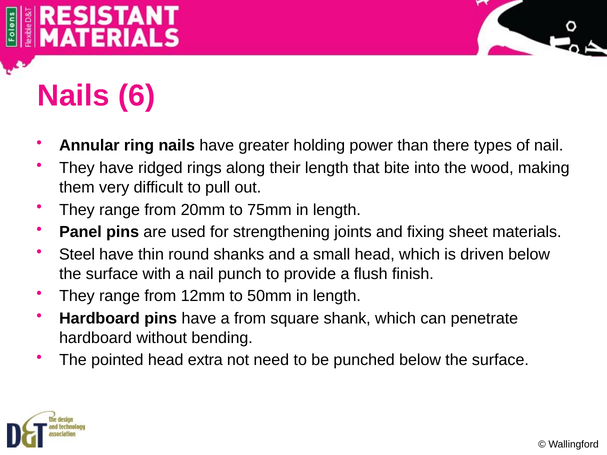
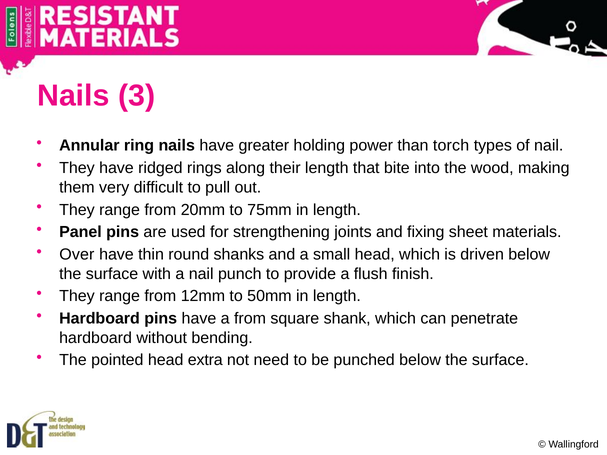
6: 6 -> 3 (137, 96)
there: there -> torch (451, 146)
Steel: Steel -> Over (77, 255)
